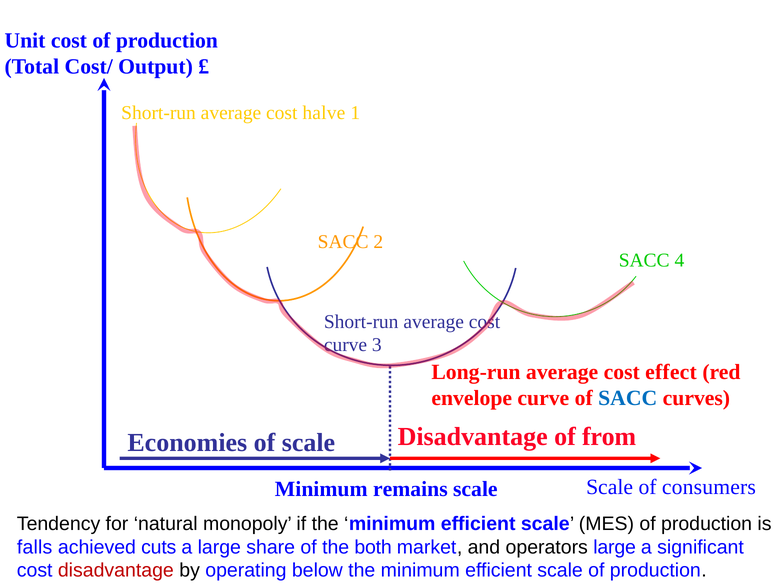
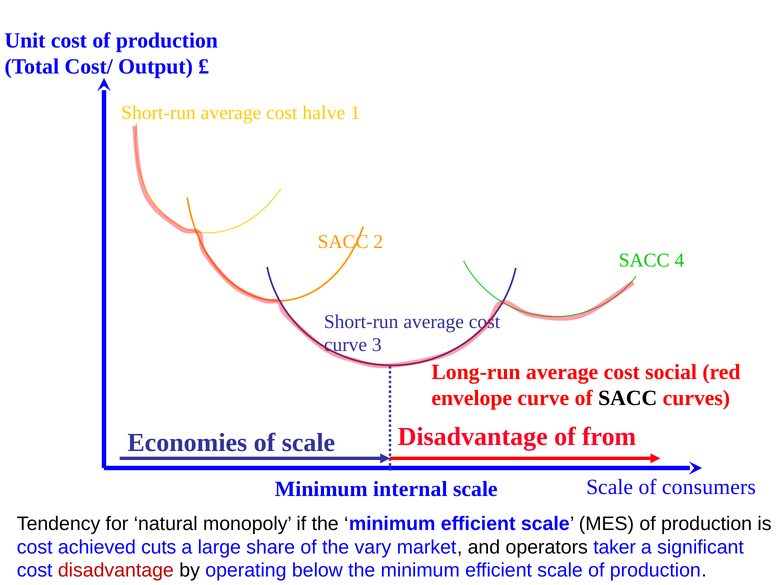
effect: effect -> social (671, 372)
SACC colour: blue -> black (628, 398)
remains: remains -> internal (410, 489)
falls: falls -> cost (35, 547)
both: both -> vary (373, 547)
operators large: large -> taker (615, 547)
